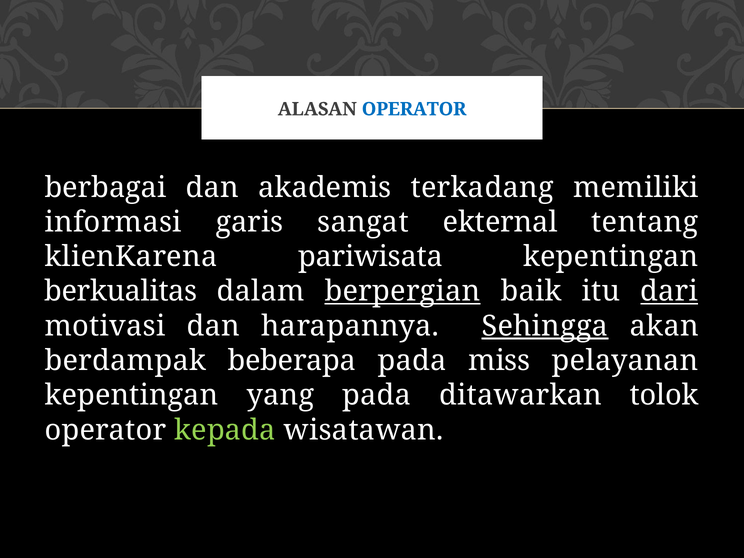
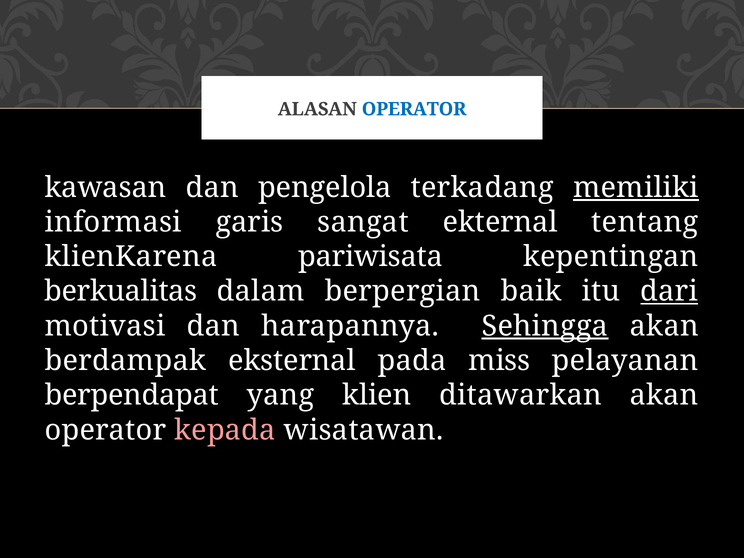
berbagai: berbagai -> kawasan (106, 187)
akademis: akademis -> pengelola (325, 187)
memiliki underline: none -> present (636, 187)
berpergian underline: present -> none (403, 291)
beberapa: beberapa -> eksternal (292, 361)
kepentingan: kepentingan -> berpendapat (132, 395)
yang pada: pada -> klien (377, 395)
ditawarkan tolok: tolok -> akan (664, 395)
kepada colour: light green -> pink (225, 430)
